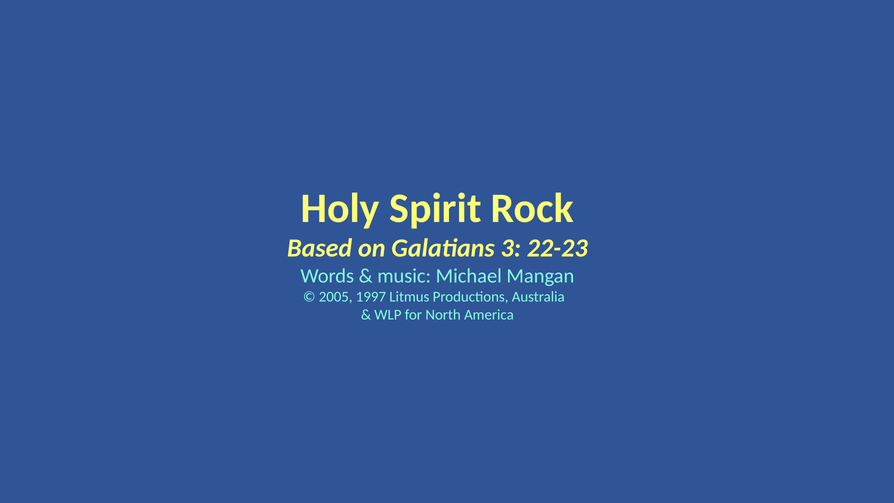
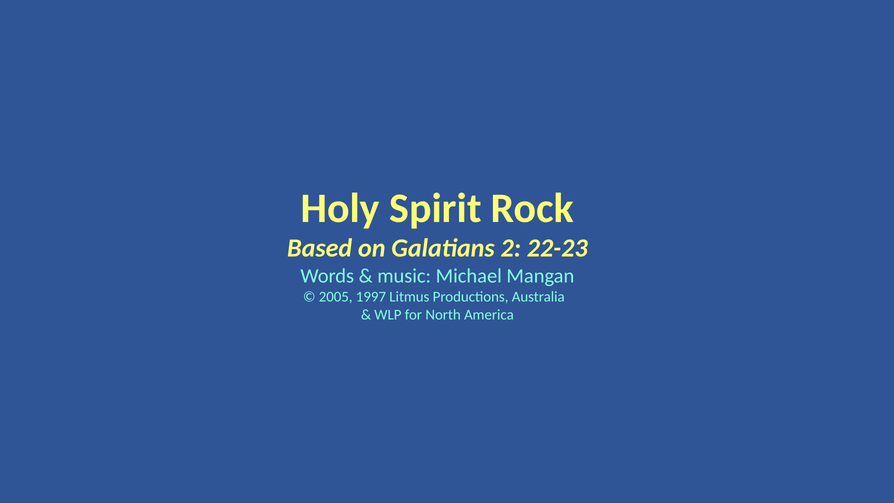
3: 3 -> 2 (511, 248)
